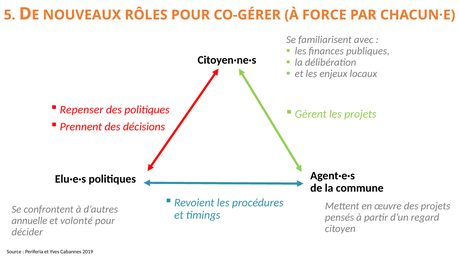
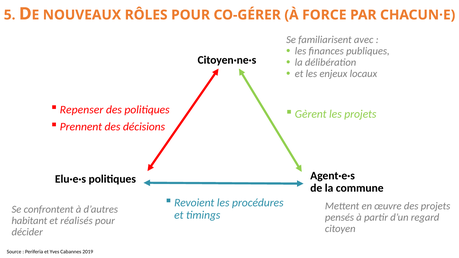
annuelle: annuelle -> habitant (29, 221)
volonté: volonté -> réalisés (76, 221)
